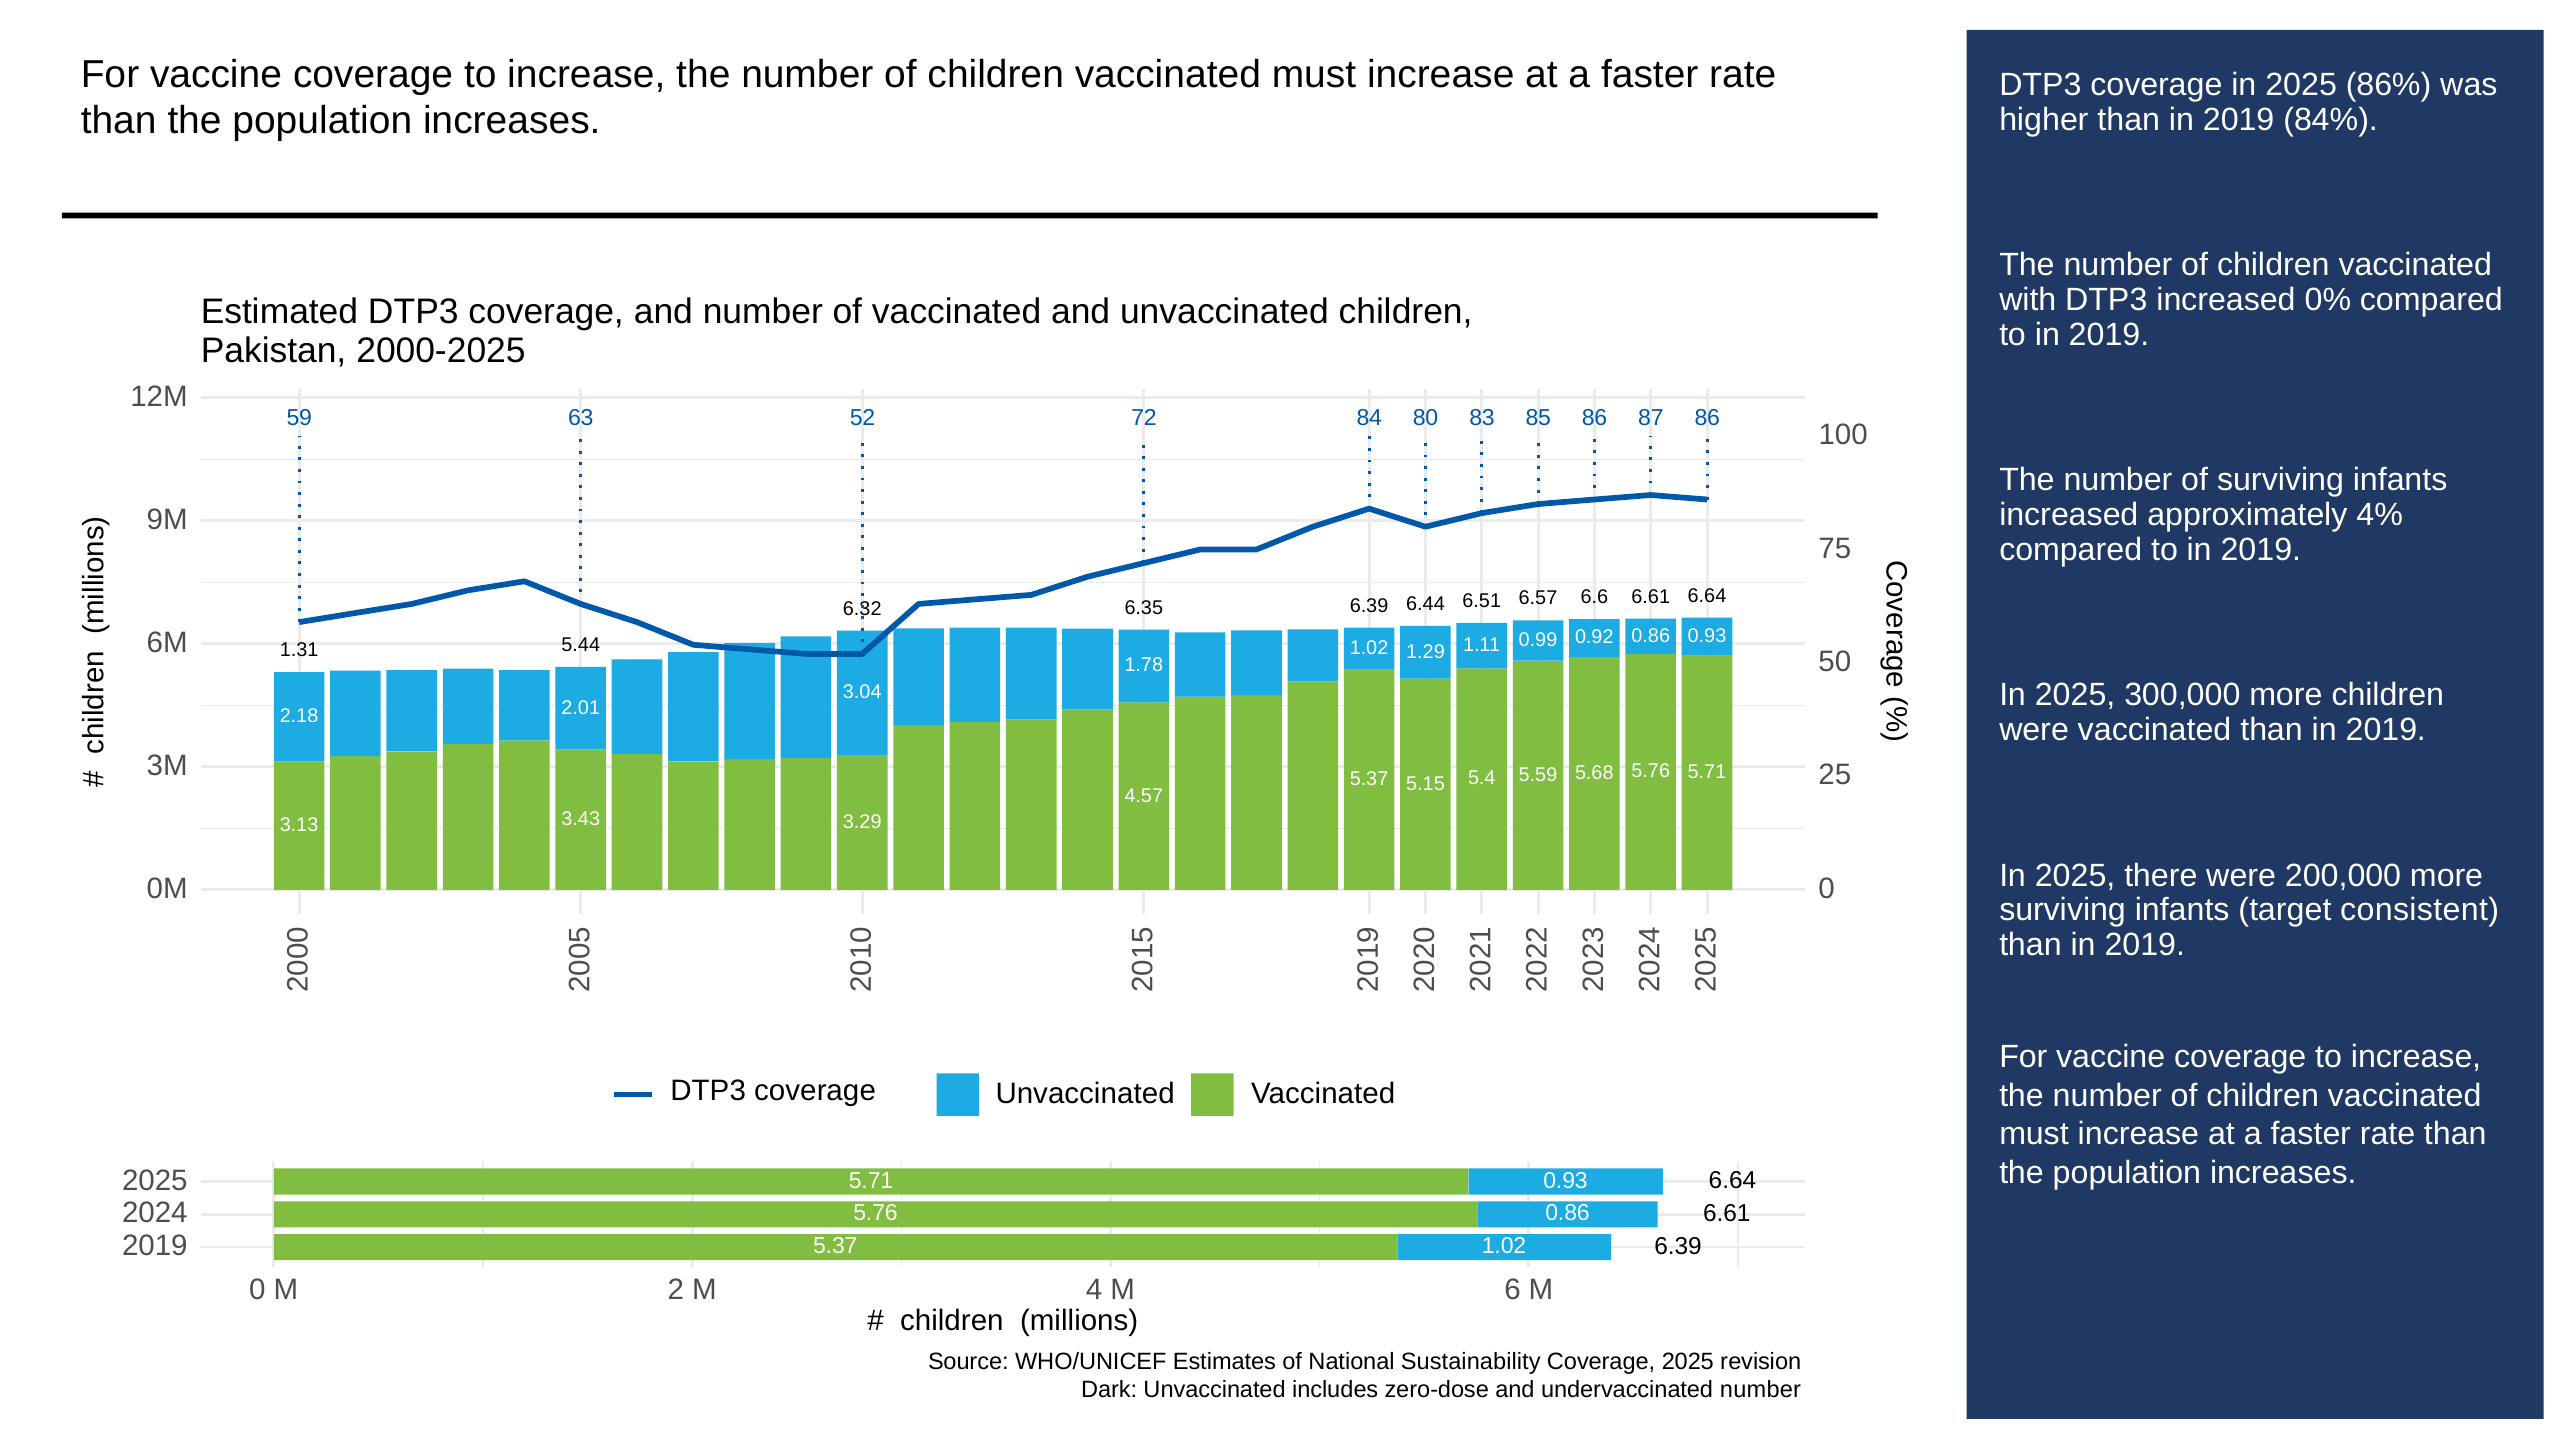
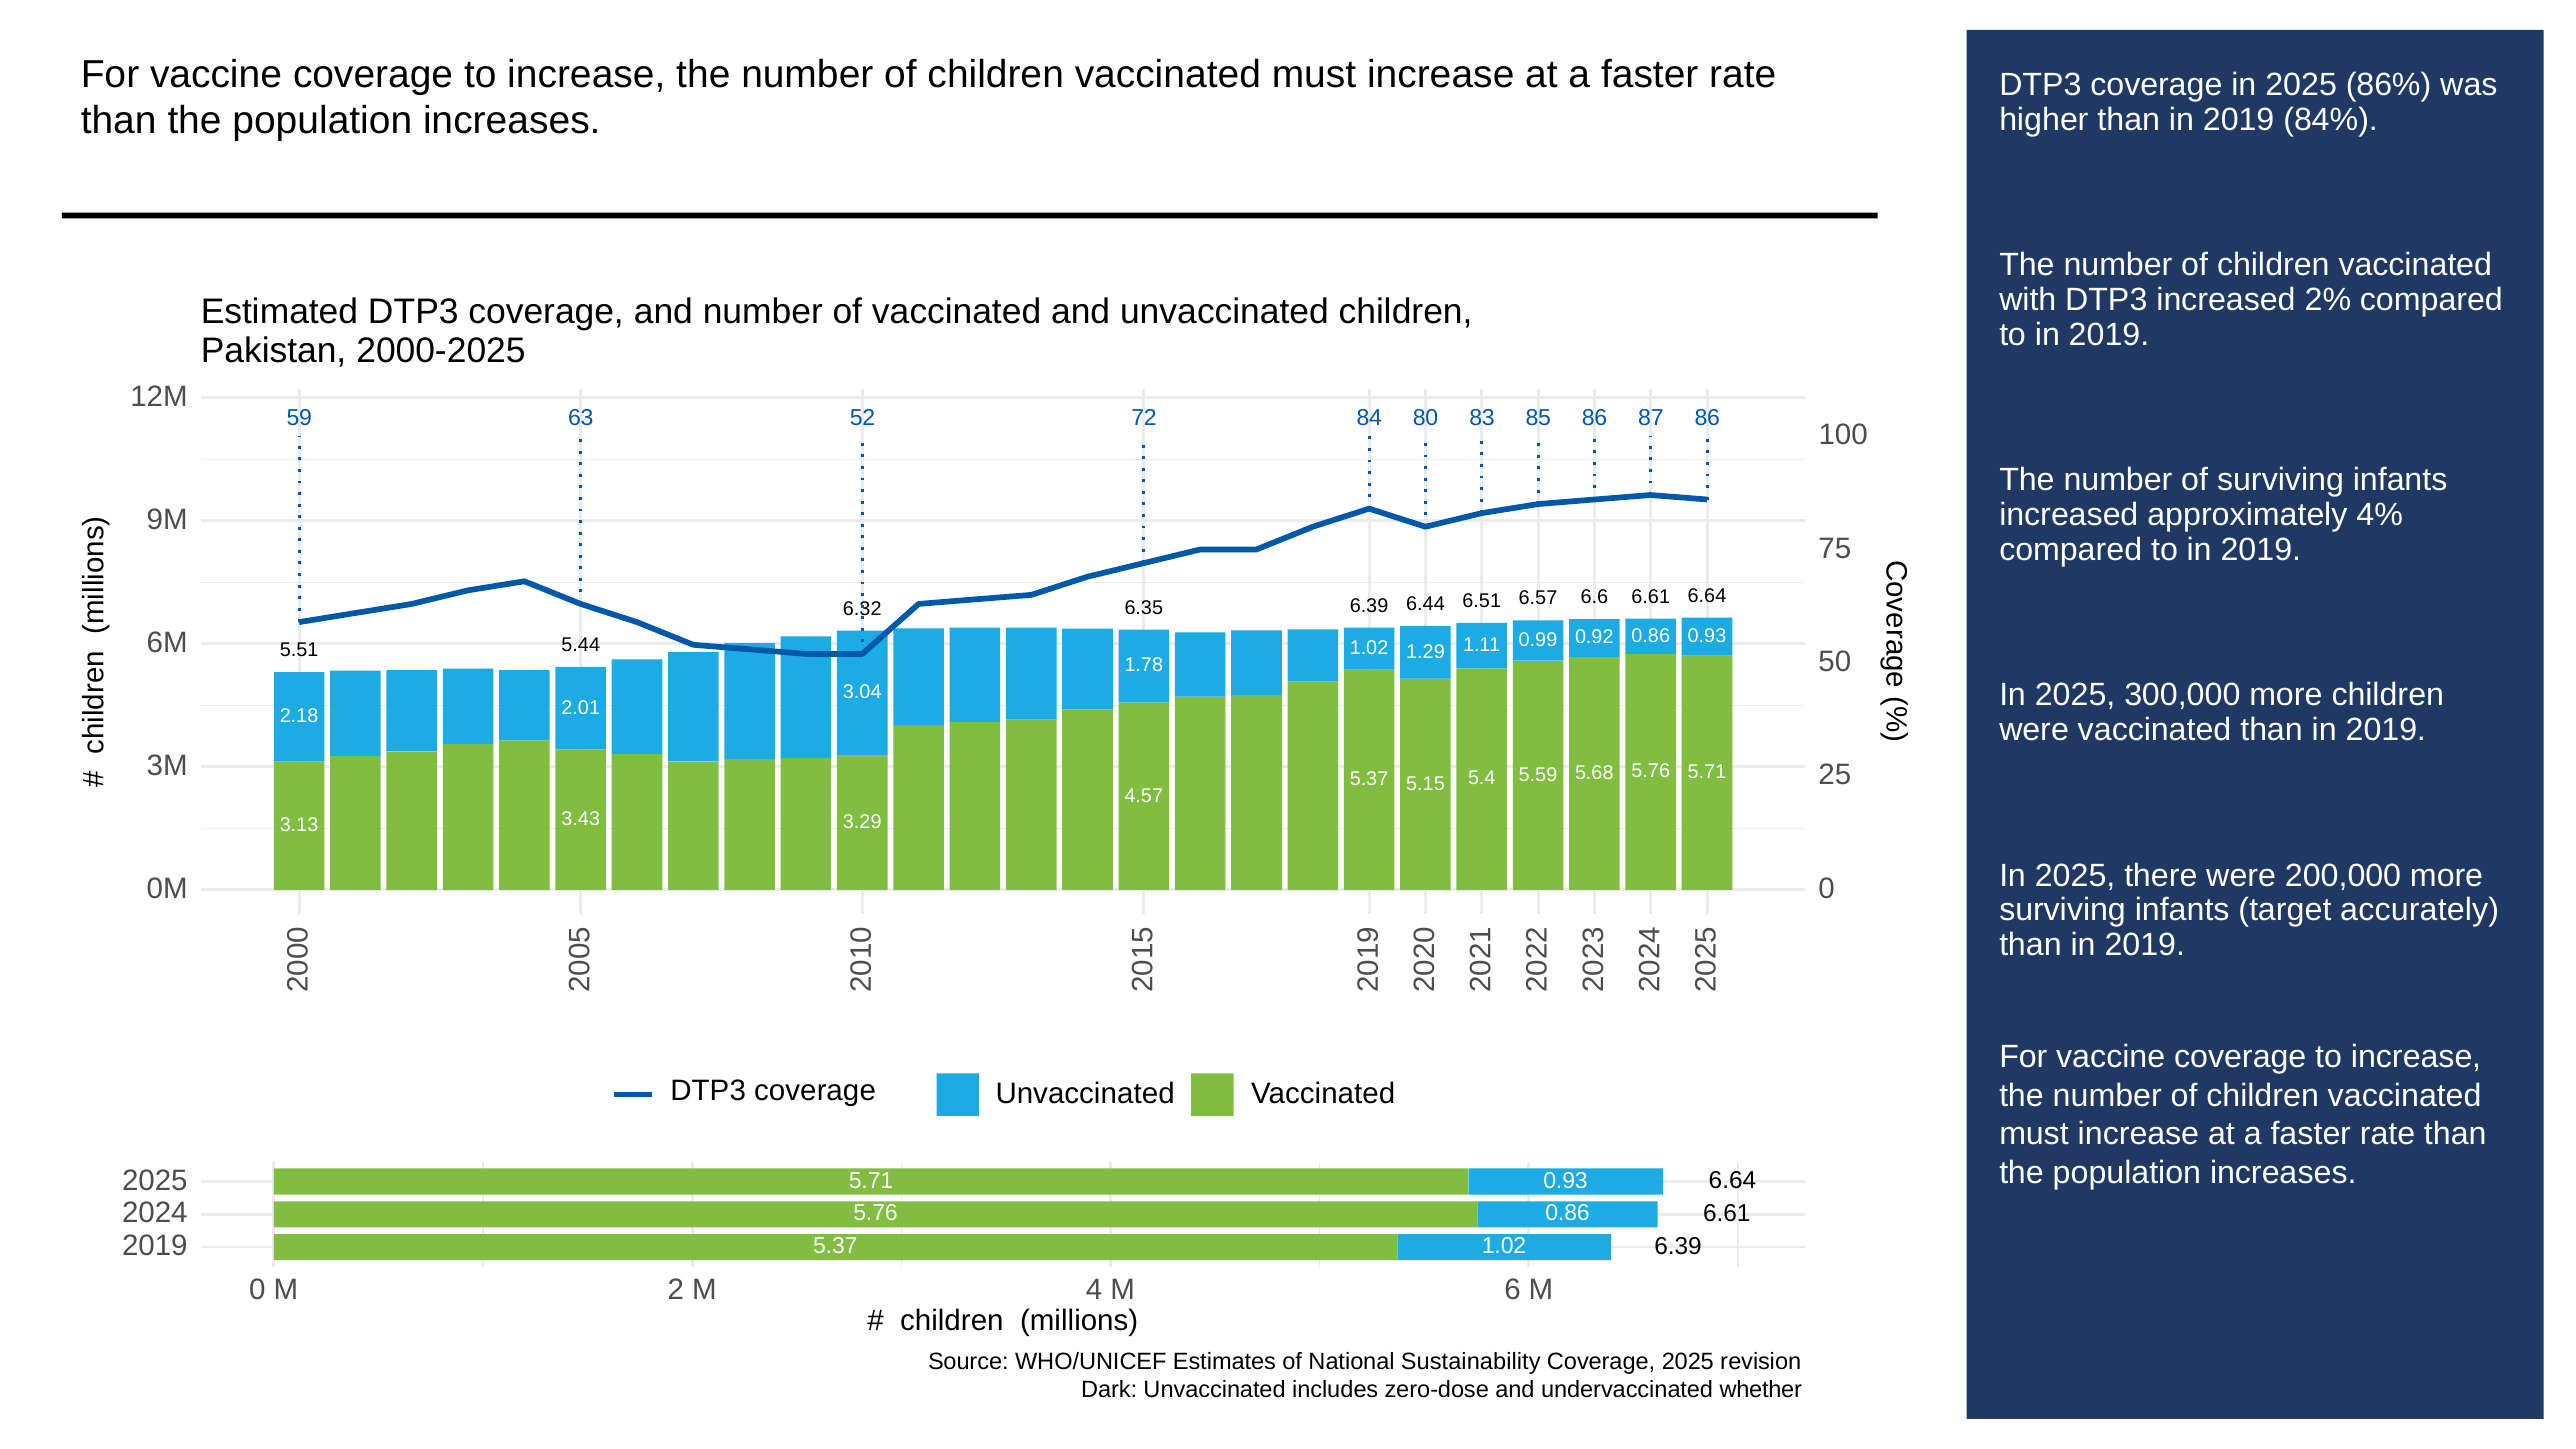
0%: 0% -> 2% (2328, 300)
1.31: 1.31 -> 5.51 (299, 650)
consistent: consistent -> accurately (2420, 910)
undervaccinated number: number -> whether (1761, 1390)
